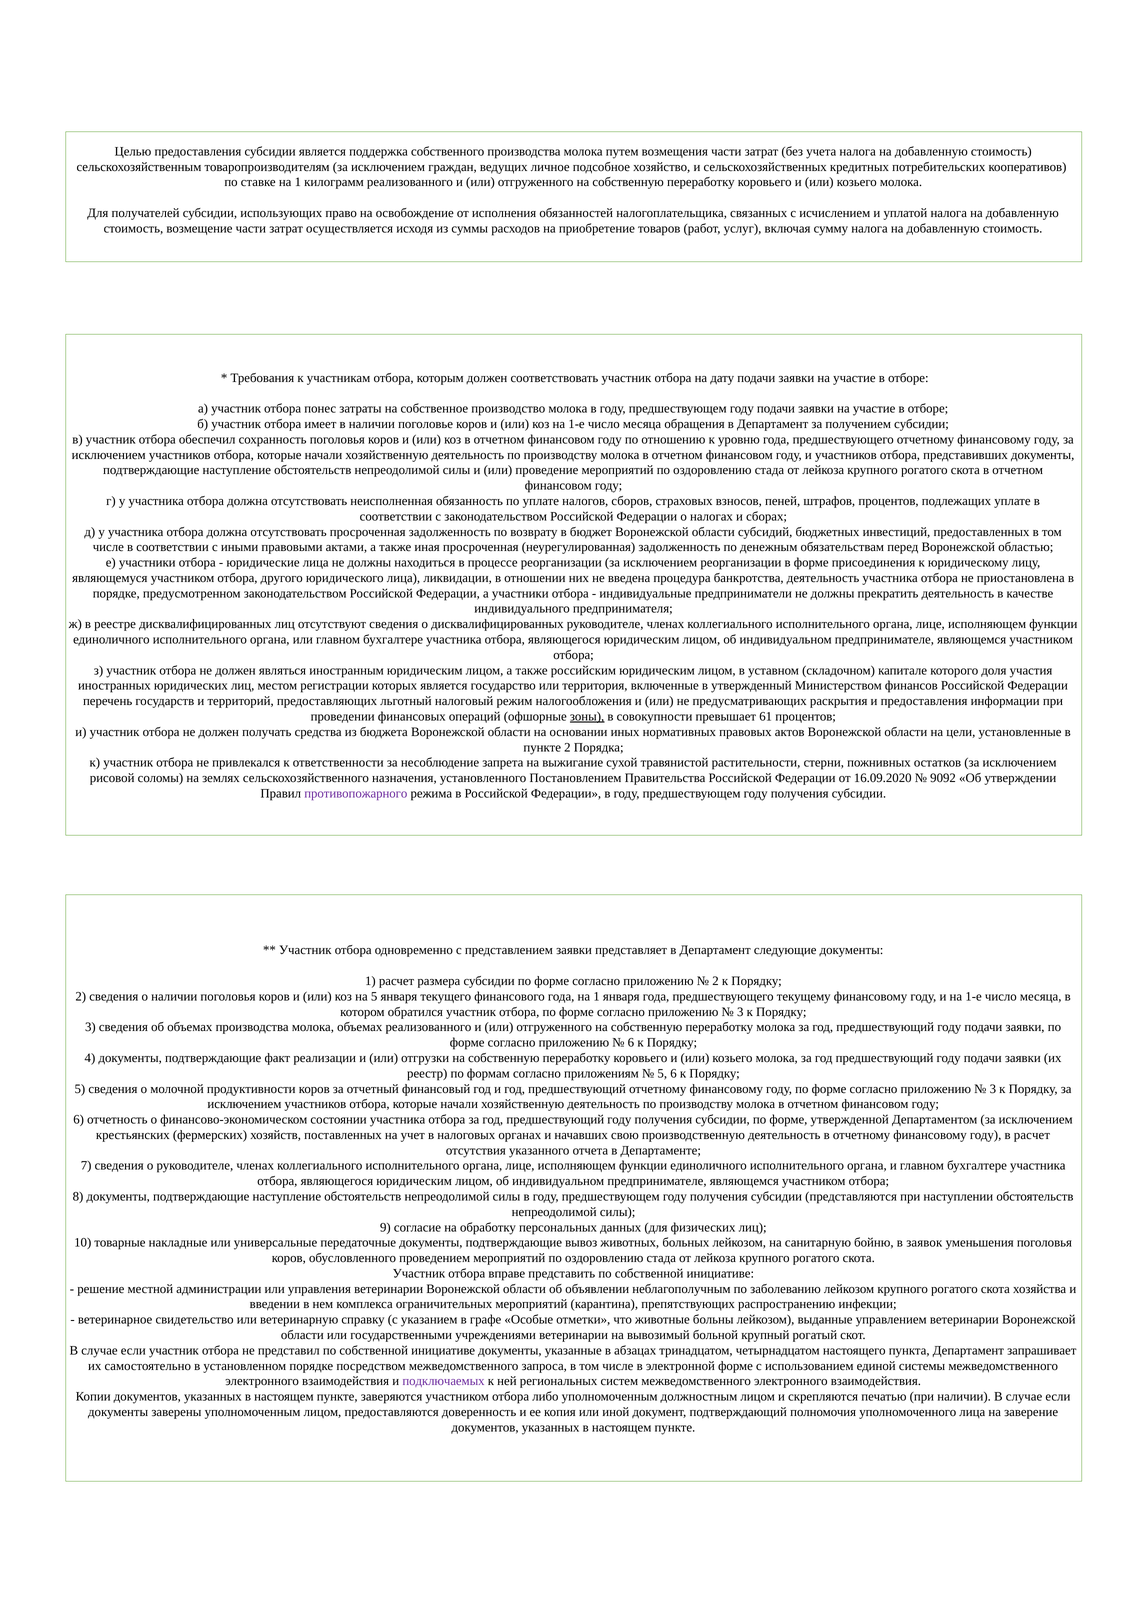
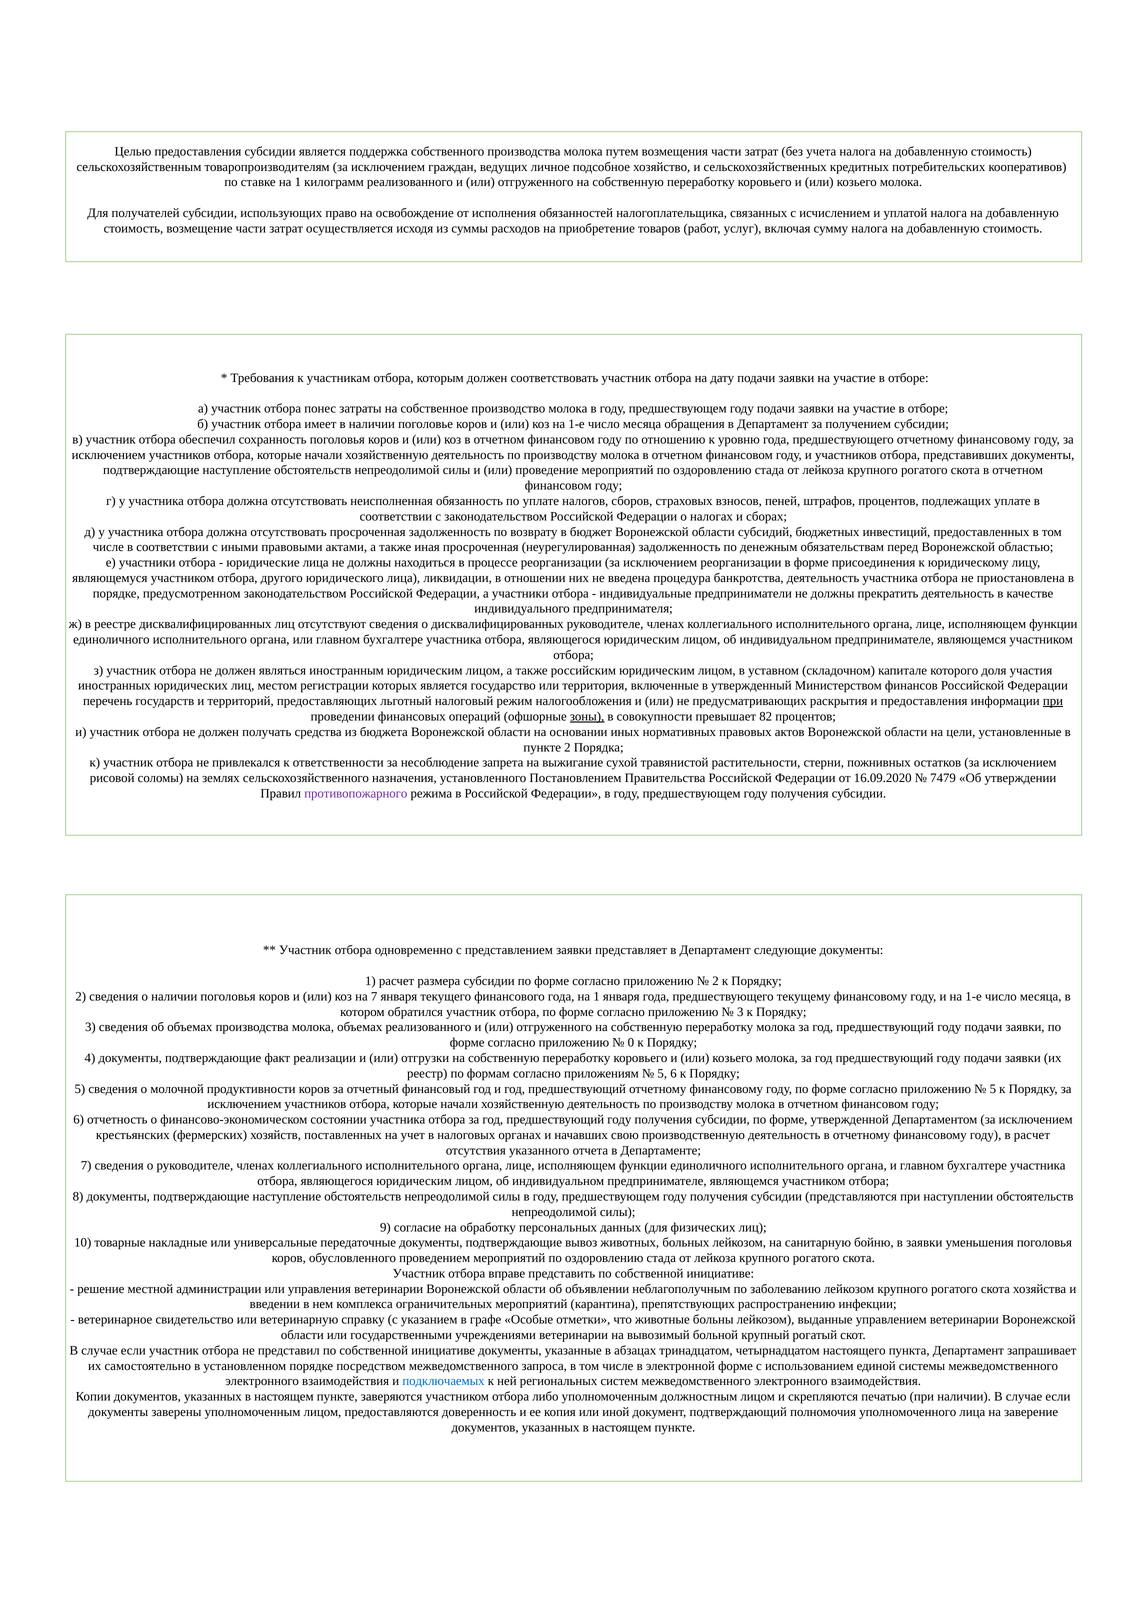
при underline: none -> present (1053, 701)
61: 61 -> 82 (766, 717)
9092: 9092 -> 7479 (943, 778)
на 5: 5 -> 7 (374, 997)
6: 6 -> 0 (631, 1043)
3: 3 -> 5 (993, 1089)
в заявок: заявок -> заявки (924, 1243)
подключаемых colour: purple -> blue (443, 1382)
